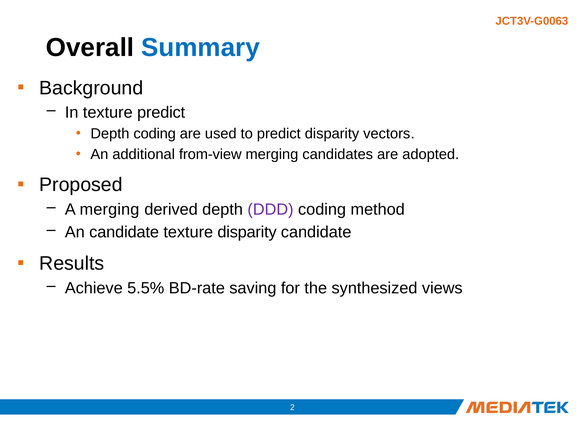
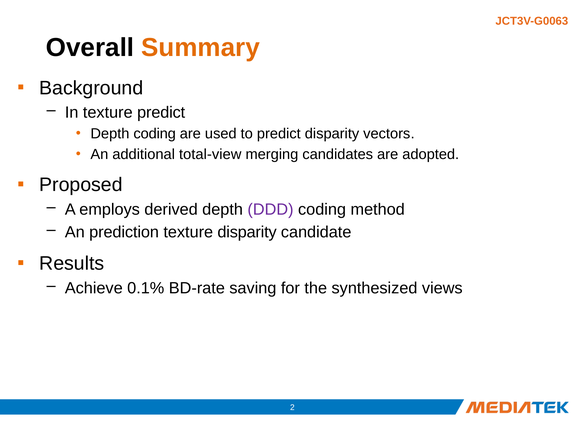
Summary colour: blue -> orange (201, 47)
from-view: from-view -> total-view (210, 154)
A merging: merging -> employs (110, 209)
An candidate: candidate -> prediction (124, 232)
5.5%: 5.5% -> 0.1% (146, 288)
